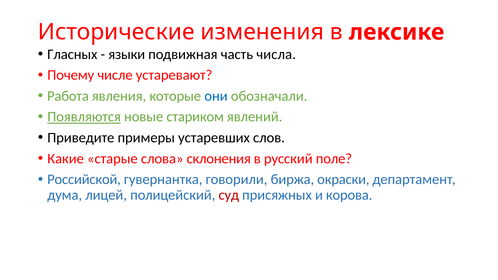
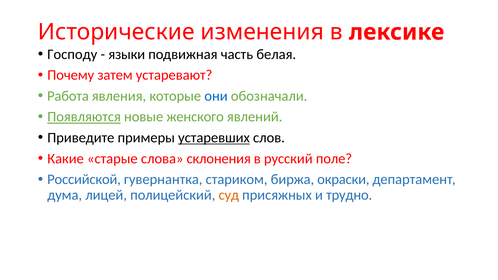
Гласных: Гласных -> Господу (72, 54)
числа: числа -> белая (276, 54)
числе: числе -> затем (115, 75)
стариком: стариком -> женского (195, 117)
устаревших underline: none -> present (214, 138)
говорили: говорили -> стариком (237, 180)
суд colour: red -> orange (229, 195)
корова: корова -> трудно (349, 195)
